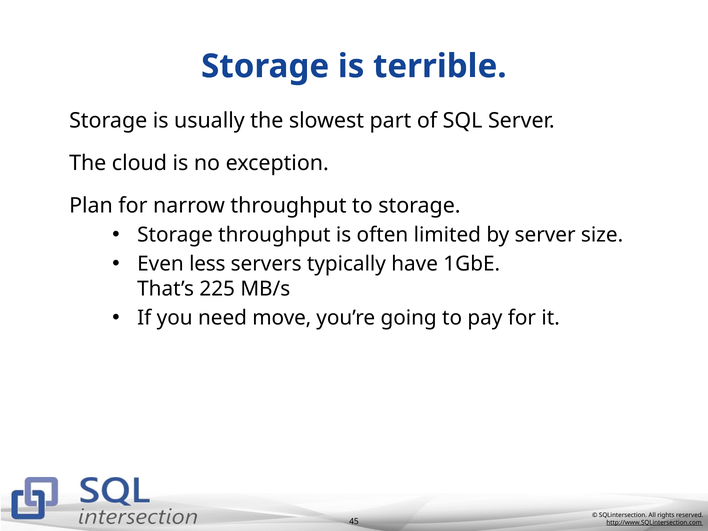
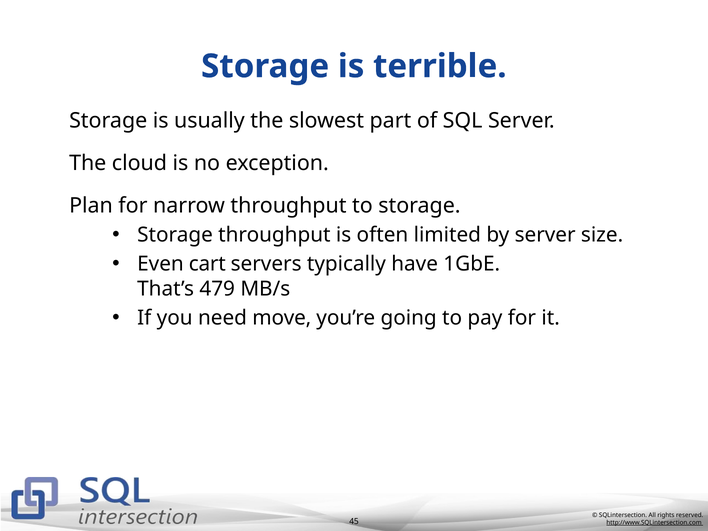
less: less -> cart (207, 264)
225: 225 -> 479 (217, 289)
